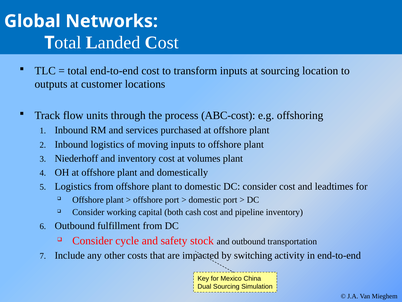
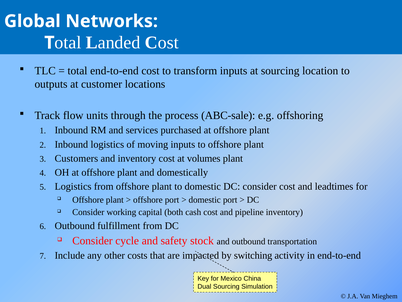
ABC-cost: ABC-cost -> ABC-sale (228, 115)
Niederhoff: Niederhoff -> Customers (76, 158)
